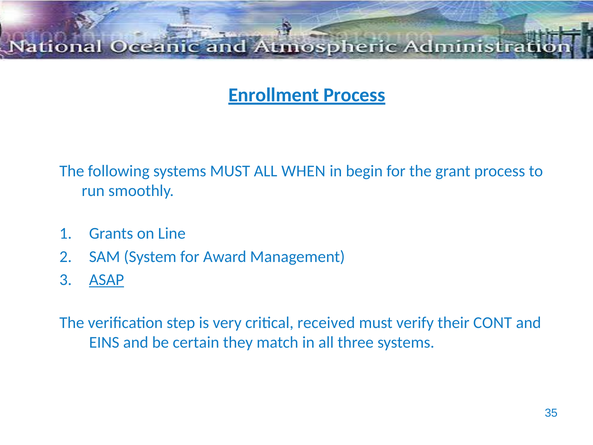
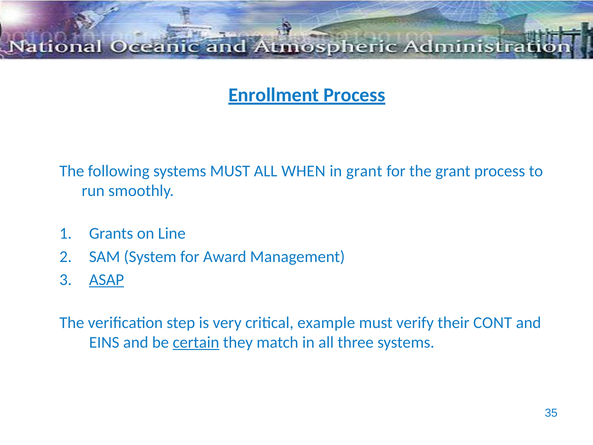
in begin: begin -> grant (364, 171)
received: received -> example (326, 322)
certain underline: none -> present (196, 342)
